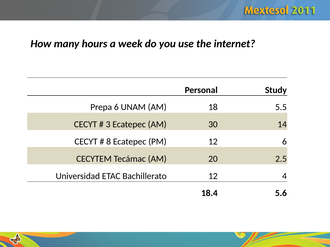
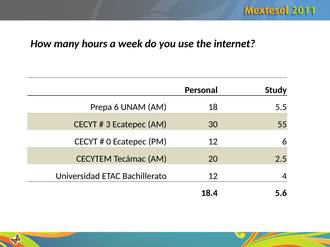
14: 14 -> 55 (282, 125)
8: 8 -> 0 (109, 142)
